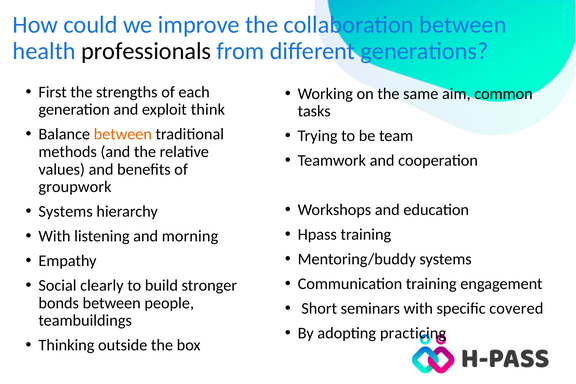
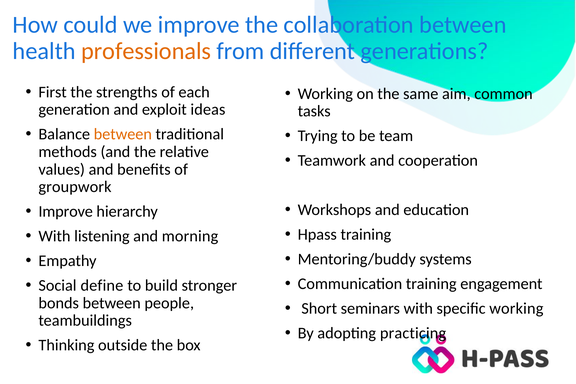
professionals colour: black -> orange (146, 51)
think: think -> ideas (208, 110)
Systems: Systems -> Improve (66, 212)
clearly: clearly -> define (102, 285)
specific covered: covered -> working (516, 308)
